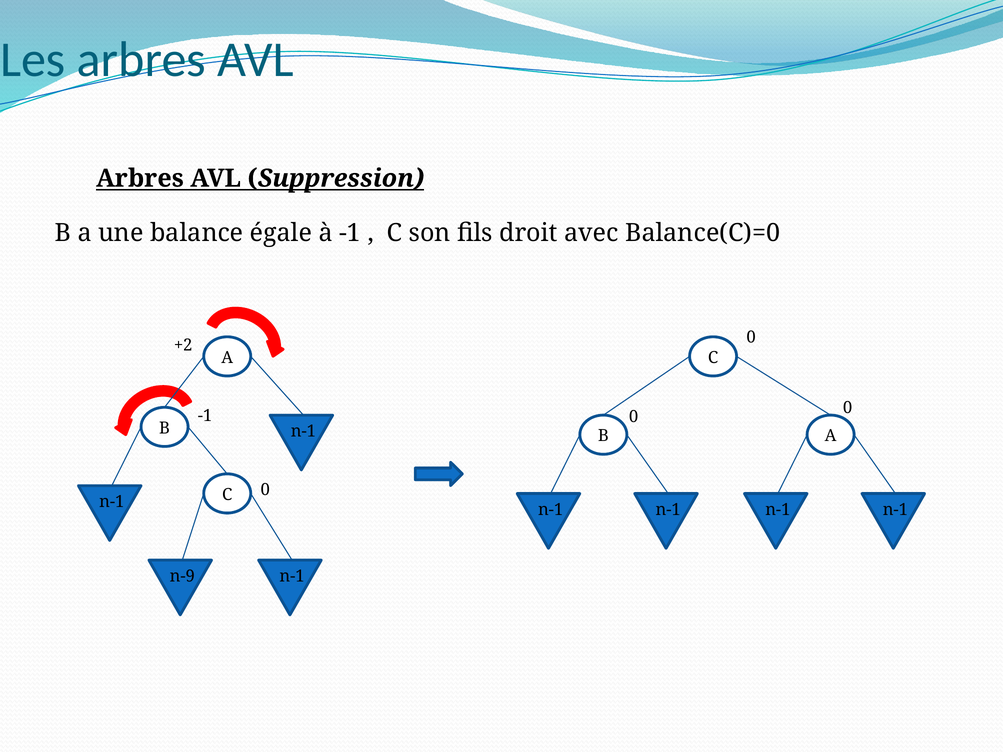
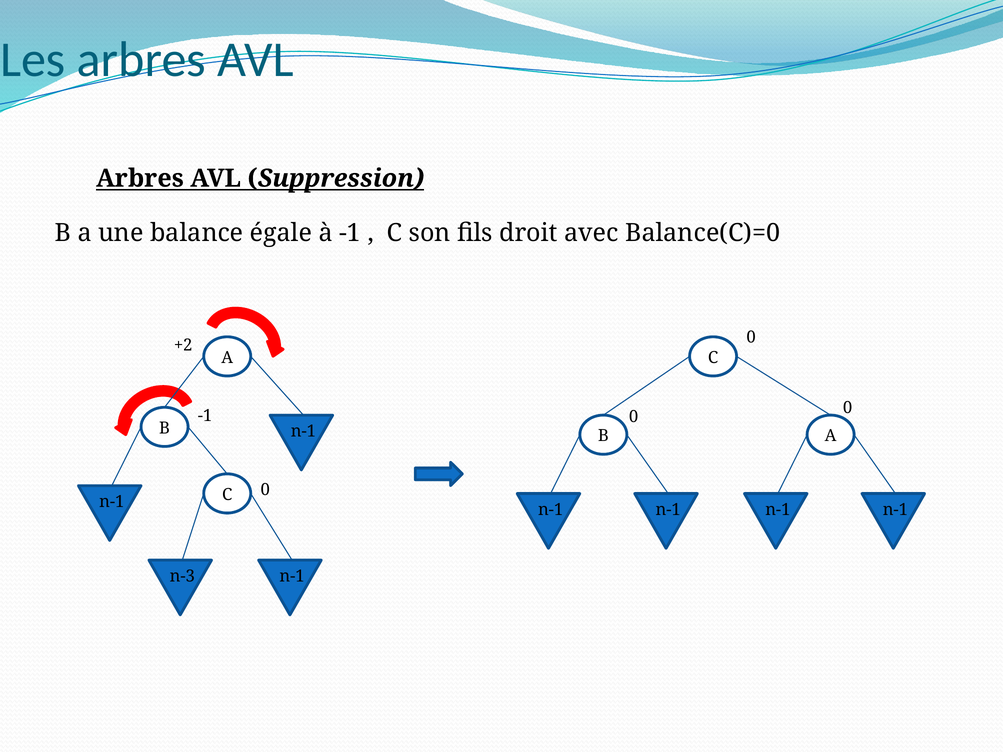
n-9: n-9 -> n-3 (182, 576)
